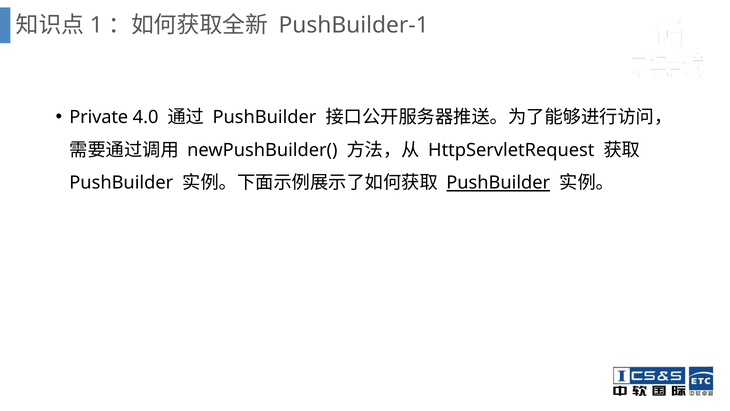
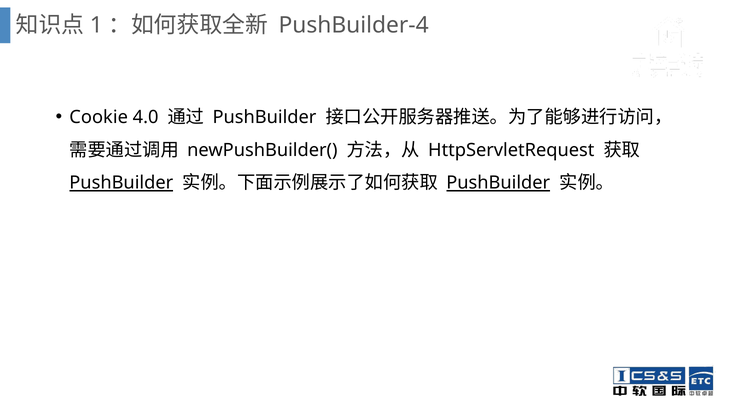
PushBuilder-1: PushBuilder-1 -> PushBuilder-4 (354, 25)
Private: Private -> Cookie (99, 117)
PushBuilder underline: none -> present (121, 183)
